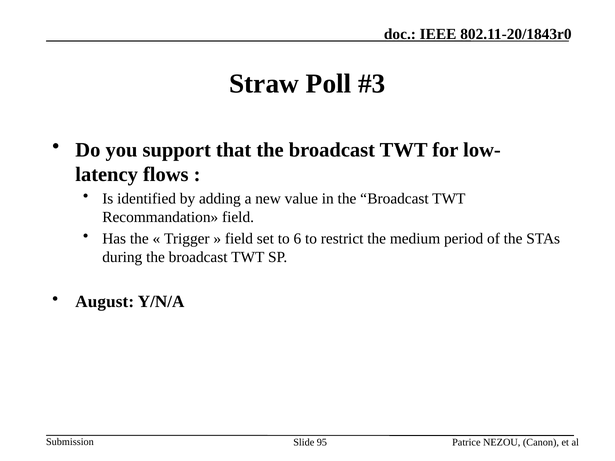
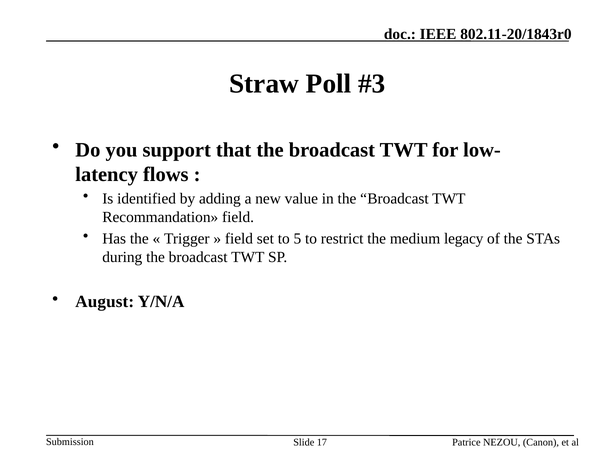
6: 6 -> 5 (297, 239)
period: period -> legacy (464, 239)
95: 95 -> 17 (322, 442)
